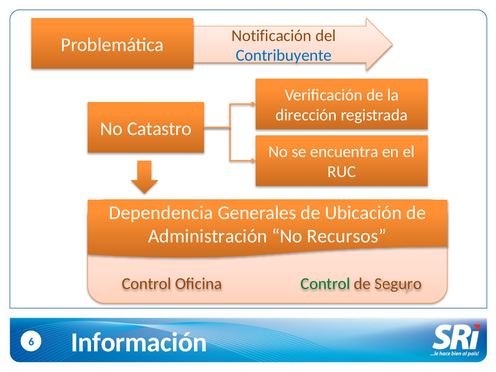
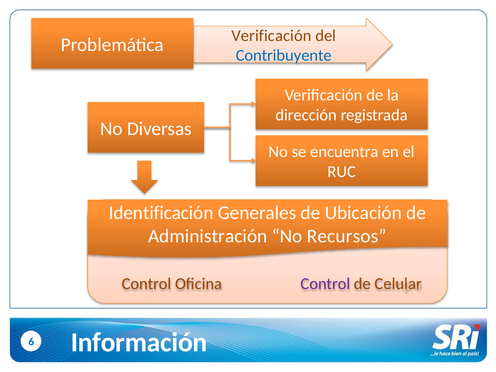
Notificación: Notificación -> Verificación (271, 36)
Catastro: Catastro -> Diversas (159, 129)
Dependencia: Dependencia -> Identificación (161, 213)
Control colour: green -> purple (325, 284)
Seguro: Seguro -> Celular (398, 284)
